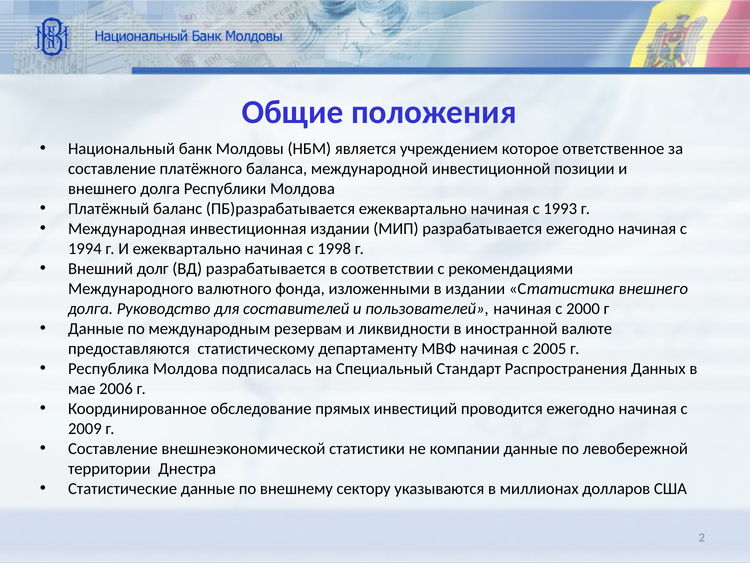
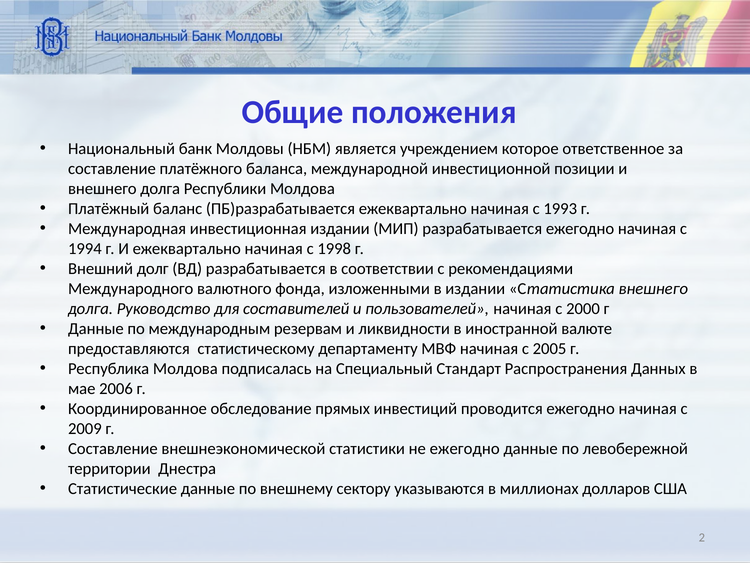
не компании: компании -> ежегодно (465, 448)
